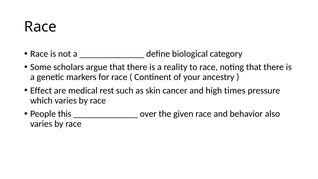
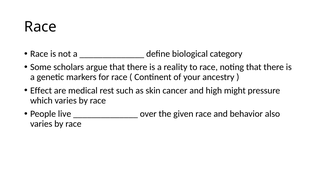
times: times -> might (235, 90)
this: this -> live (65, 114)
